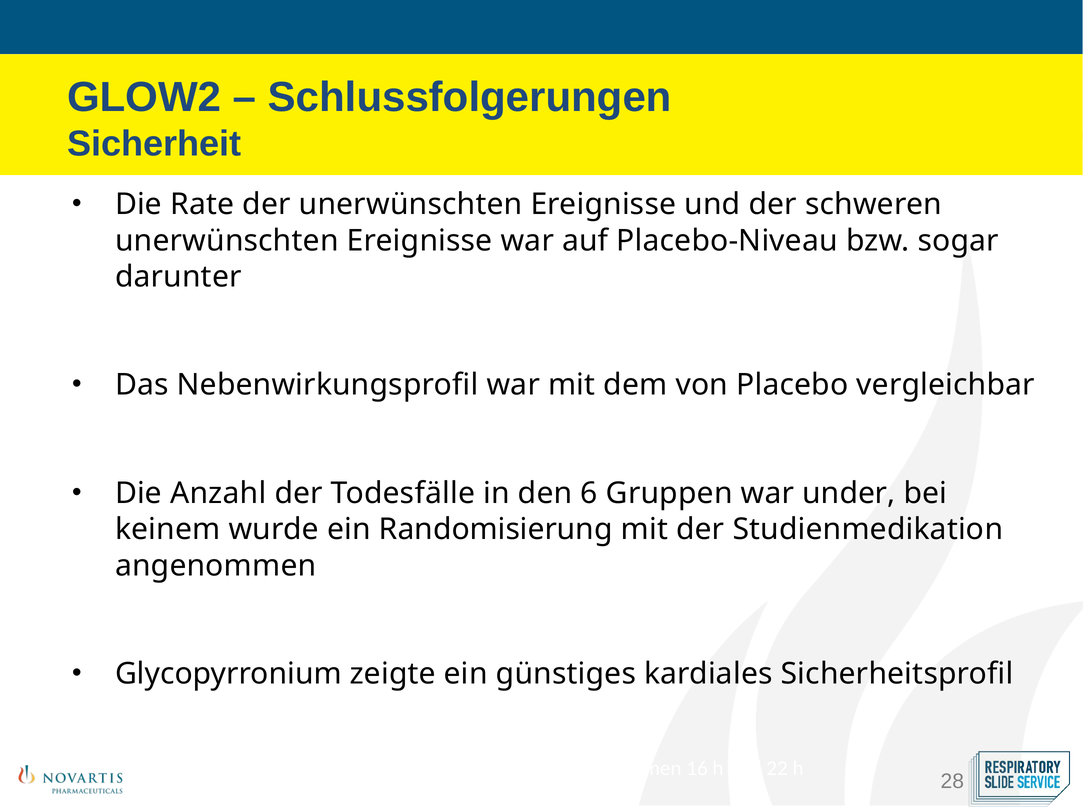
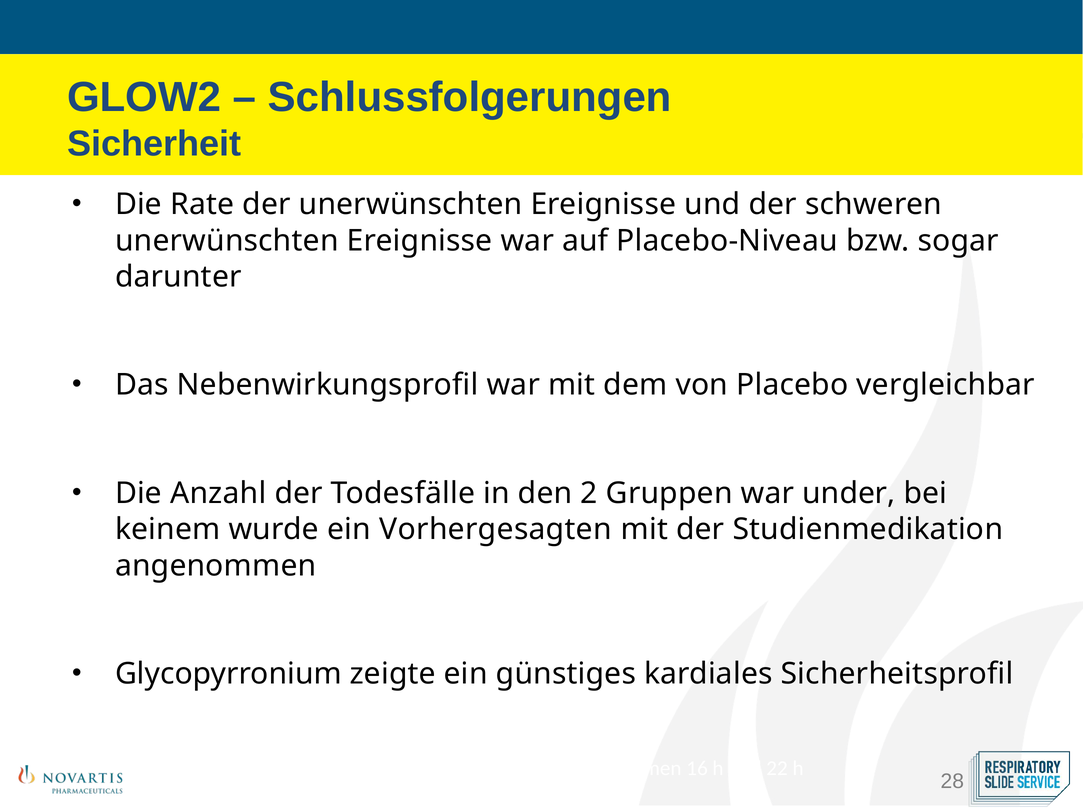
6: 6 -> 2 (589, 494)
Randomisierung: Randomisierung -> Vorhergesagten (496, 530)
